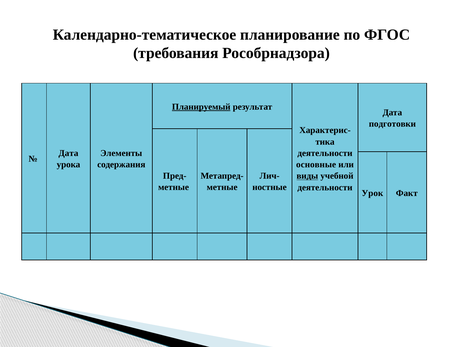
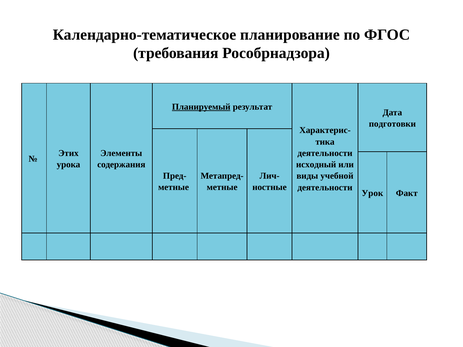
Дата: Дата -> Этих (69, 153)
основные: основные -> исходный (316, 165)
виды underline: present -> none (307, 176)
